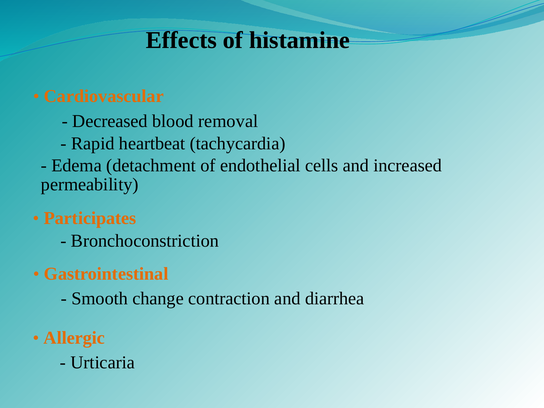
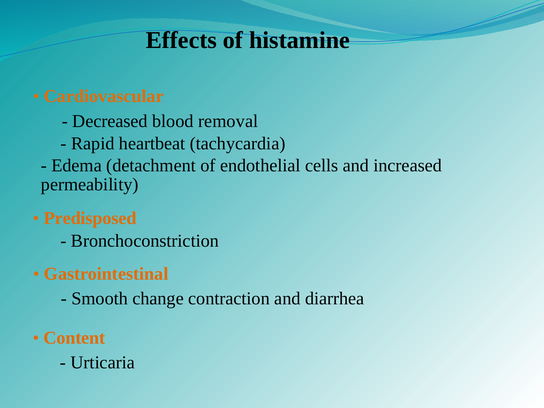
Participates: Participates -> Predisposed (90, 218)
Allergic: Allergic -> Content (74, 338)
